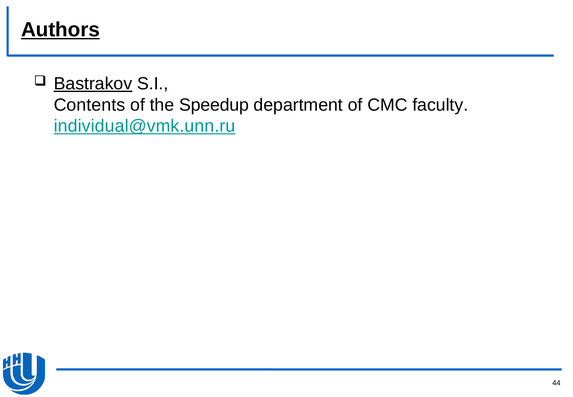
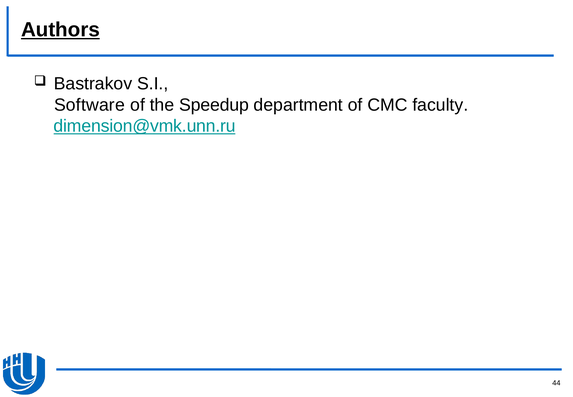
Bastrakov underline: present -> none (93, 84)
Contents: Contents -> Software (89, 105)
individual@vmk.unn.ru: individual@vmk.unn.ru -> dimension@vmk.unn.ru (145, 126)
